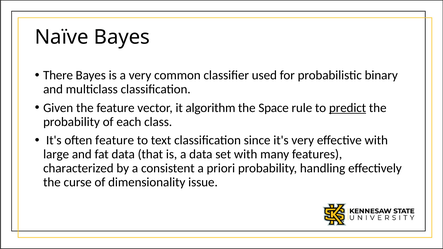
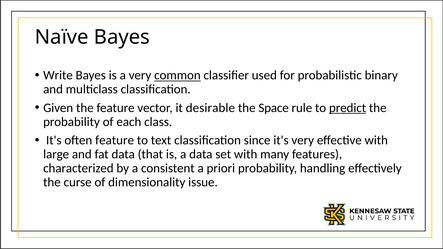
There: There -> Write (58, 75)
common underline: none -> present (177, 75)
algorithm: algorithm -> desirable (210, 108)
